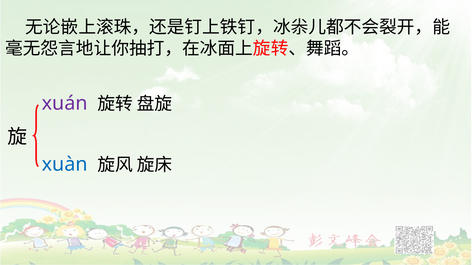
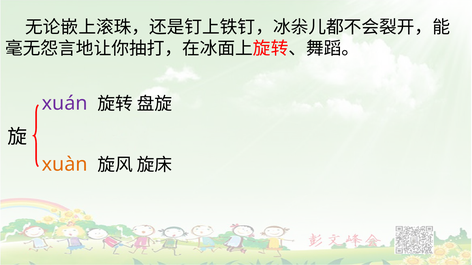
xuàn colour: blue -> orange (65, 165)
